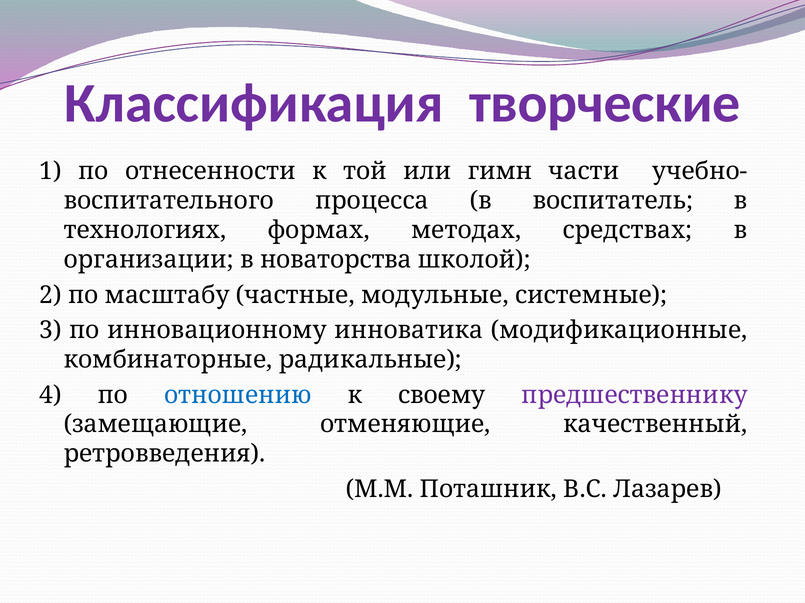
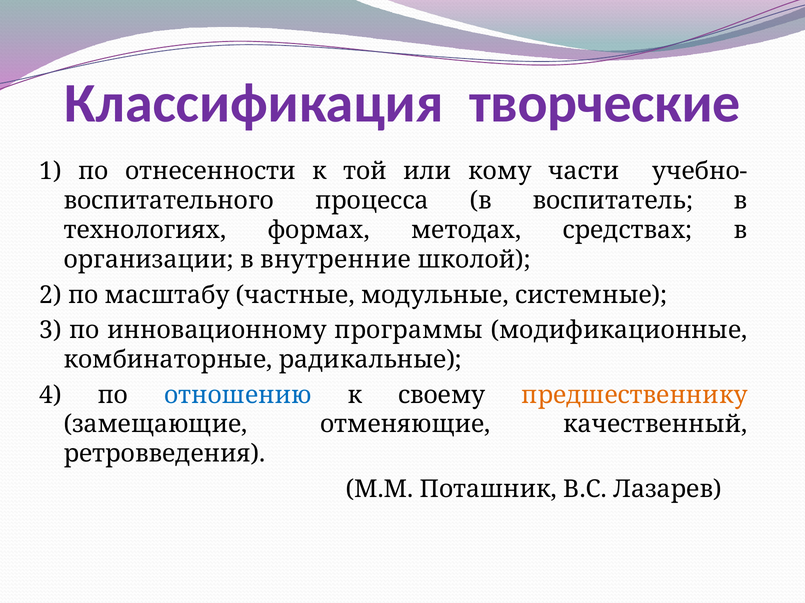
гимн: гимн -> кому (500, 171)
новаторства: новаторства -> внутренние (336, 260)
инноватика: инноватика -> программы (409, 331)
предшественнику colour: purple -> orange (634, 395)
